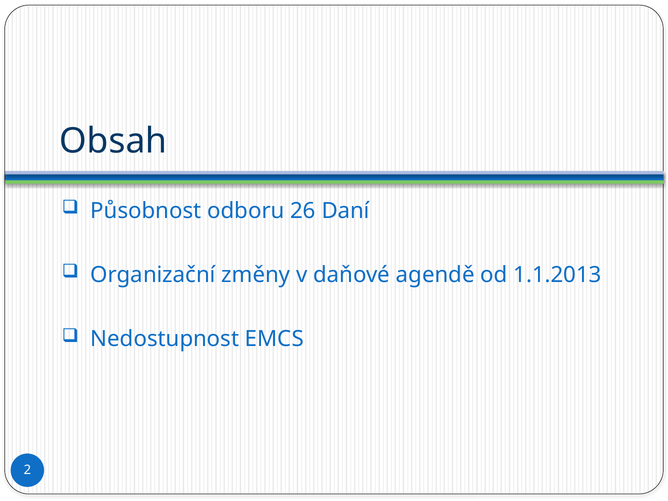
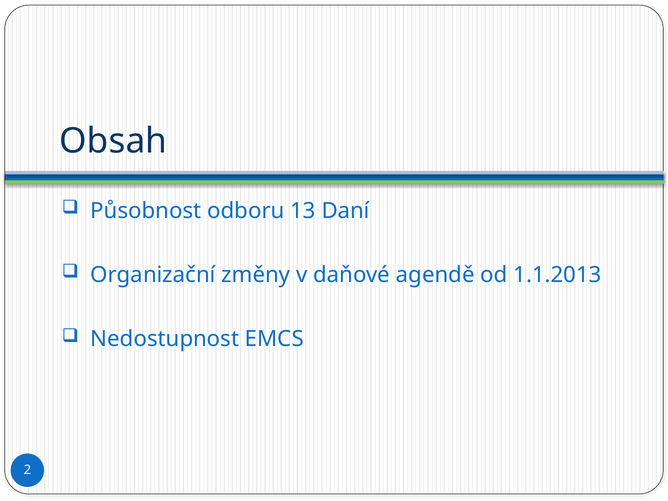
26: 26 -> 13 (303, 211)
